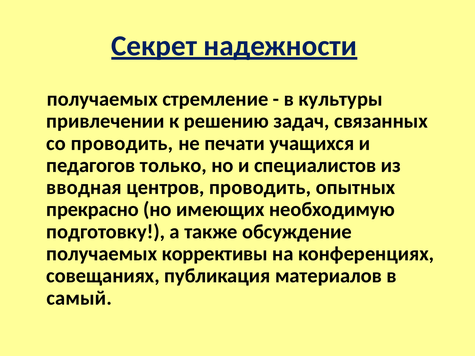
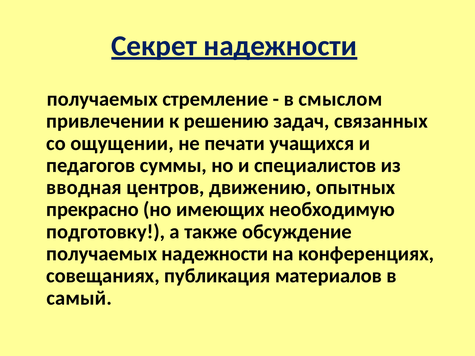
культуры: культуры -> смыслом (340, 99)
со проводить: проводить -> ощущении (122, 143)
только: только -> суммы (173, 166)
центров проводить: проводить -> движению (260, 188)
получаемых коррективы: коррективы -> надежности (215, 254)
